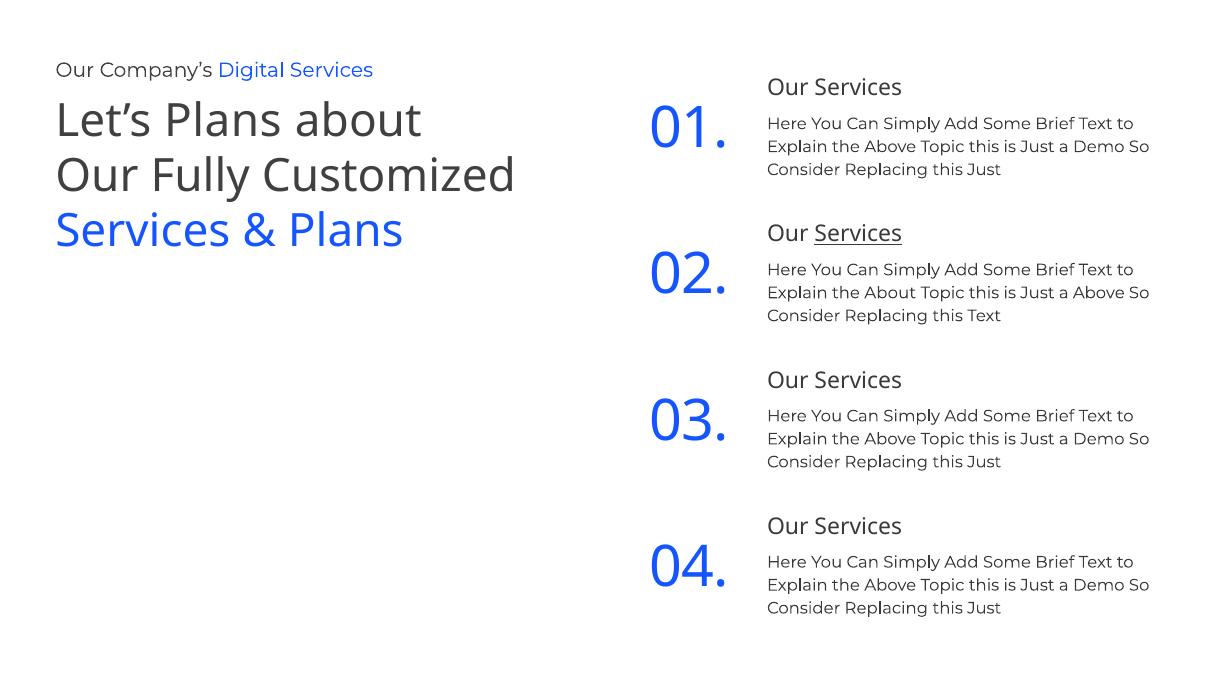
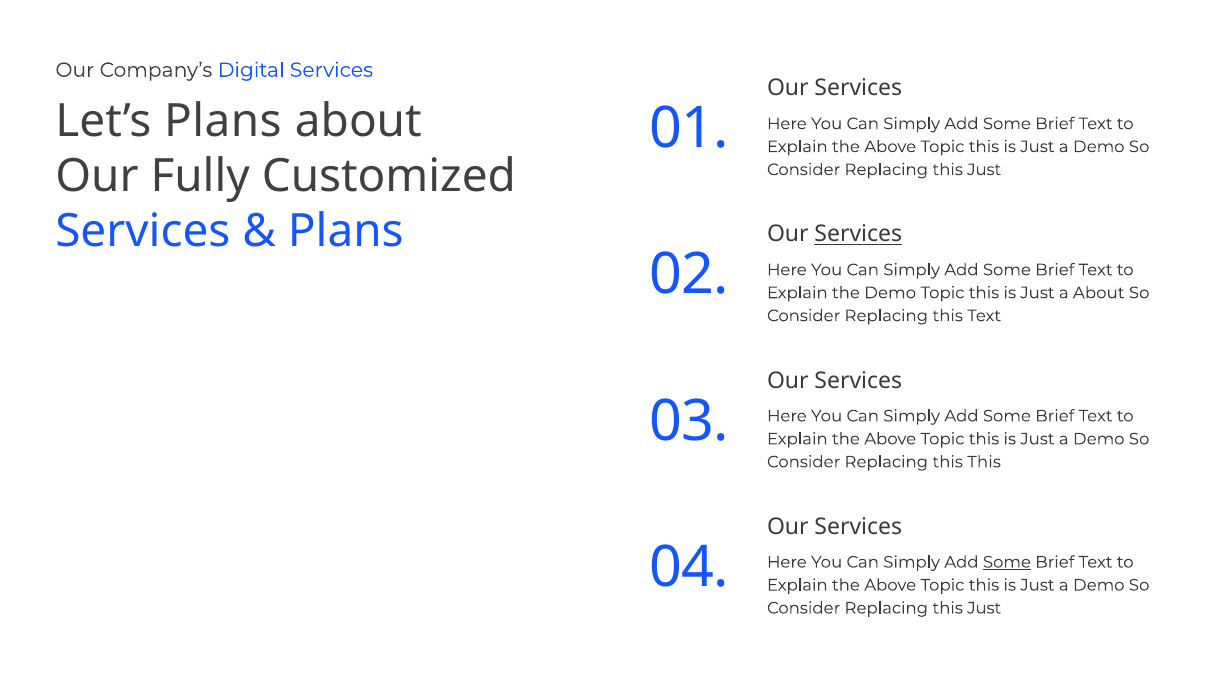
the About: About -> Demo (890, 293)
a Above: Above -> About (1099, 293)
Just: Just -> This (984, 462)
Some underline: none -> present (1007, 562)
